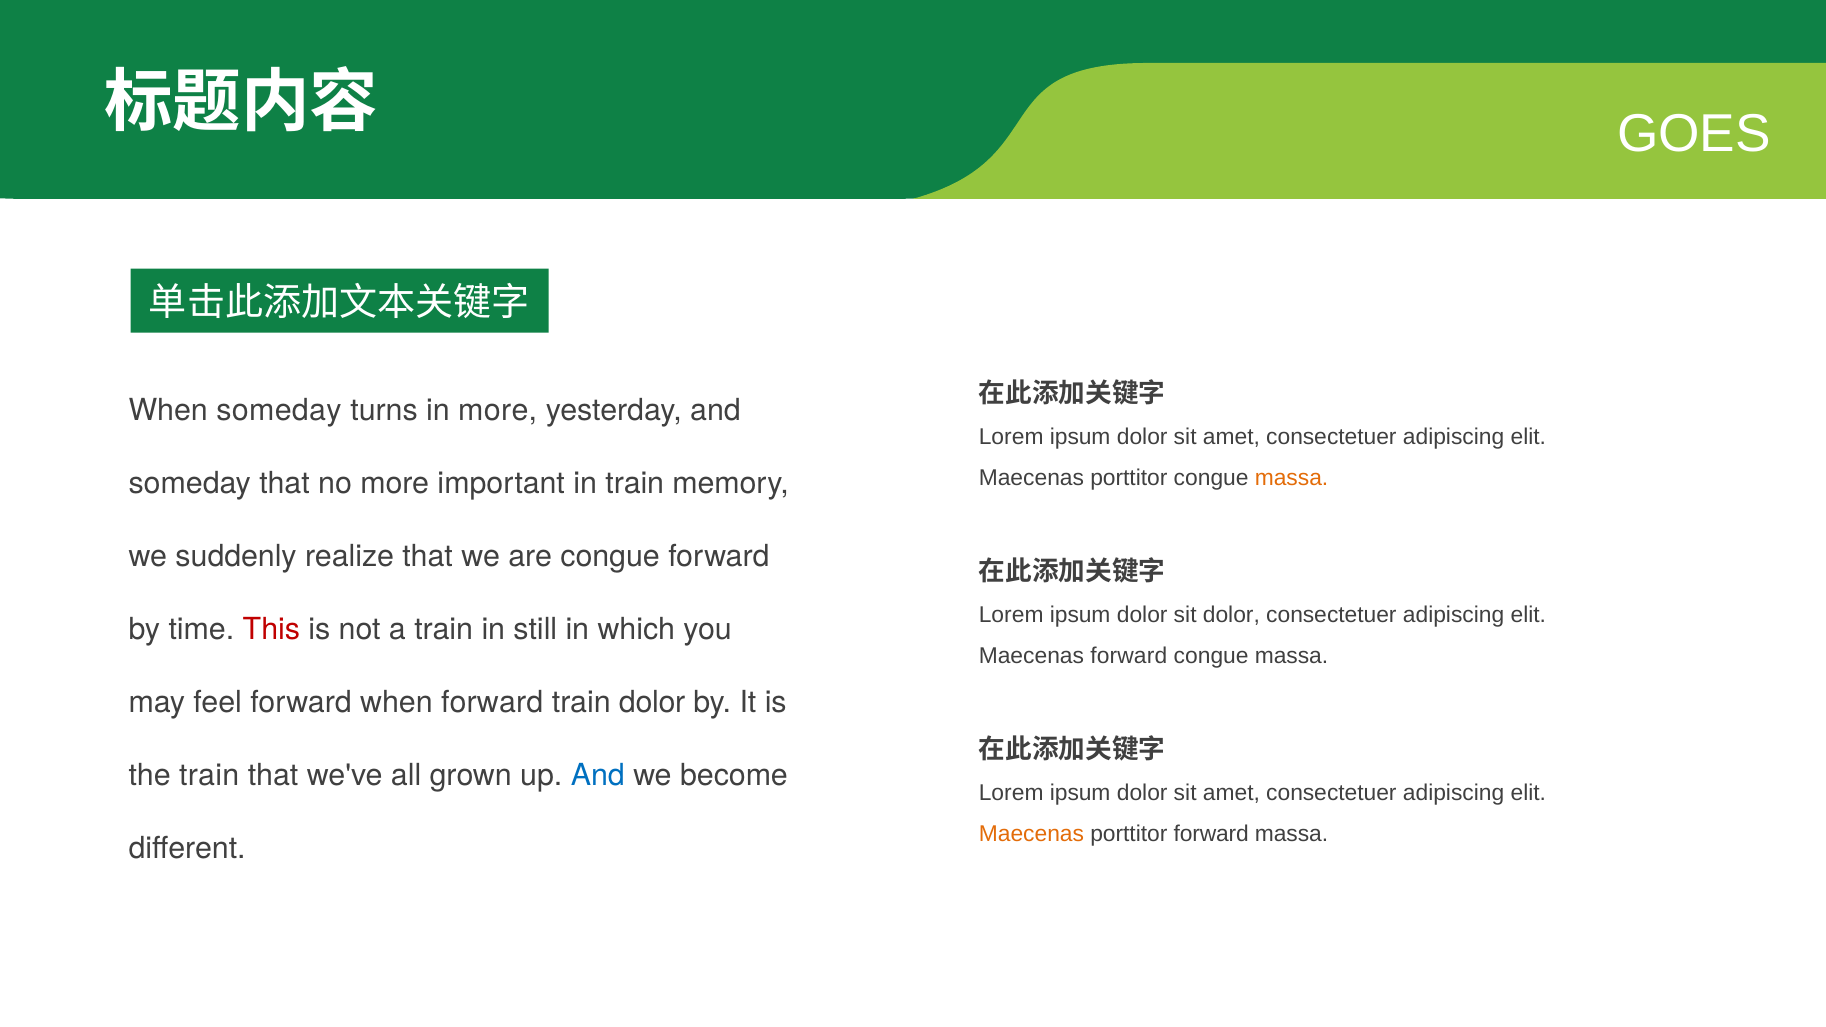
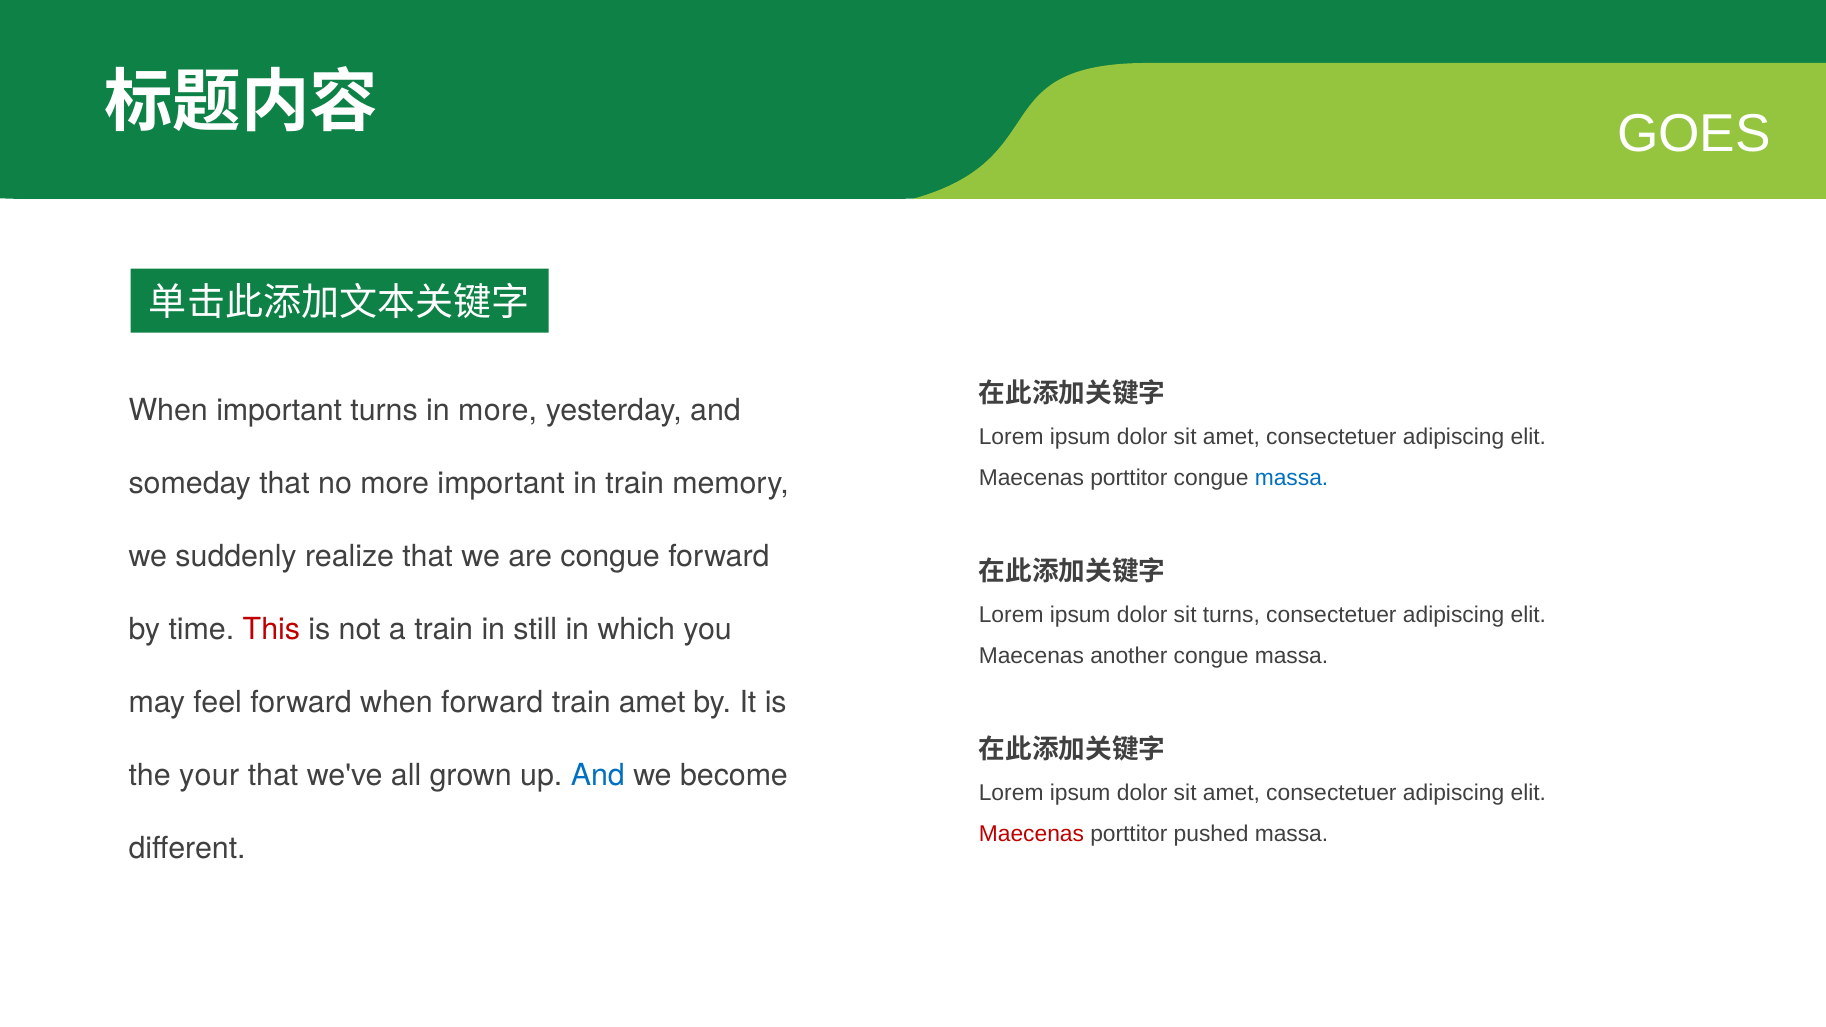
When someday: someday -> important (279, 410)
massa colour: orange -> blue (1292, 478)
sit dolor: dolor -> turns (1231, 615)
Maecenas forward: forward -> another (1129, 656)
train dolor: dolor -> amet (652, 702)
the train: train -> your (209, 775)
Maecenas colour: orange -> red (1031, 834)
porttitor forward: forward -> pushed (1211, 834)
